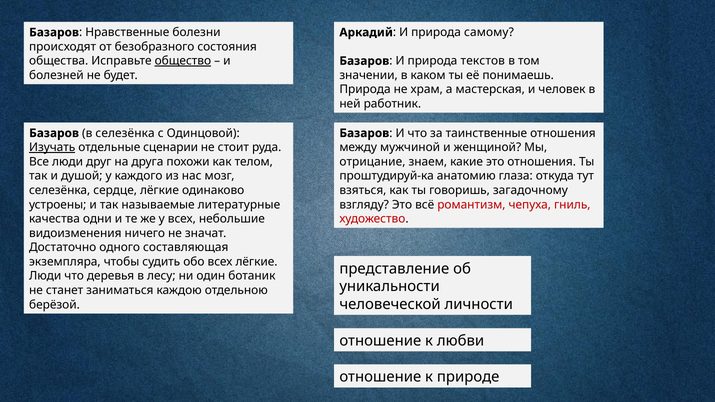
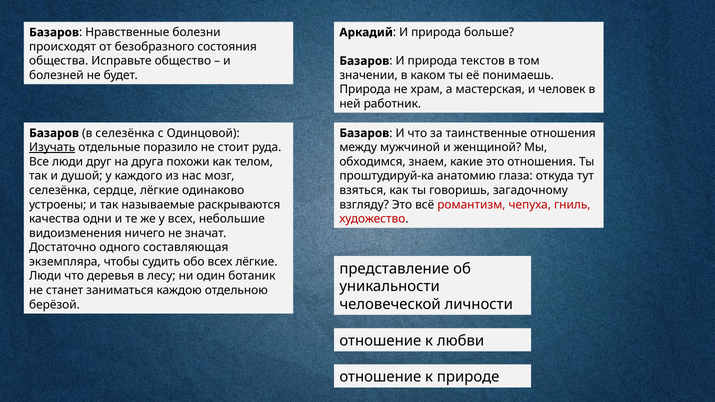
самому: самому -> больше (489, 32)
общество underline: present -> none (183, 61)
сценарии: сценарии -> поразило (171, 148)
отрицание: отрицание -> обходимся (372, 162)
литературные: литературные -> раскрываются (239, 205)
